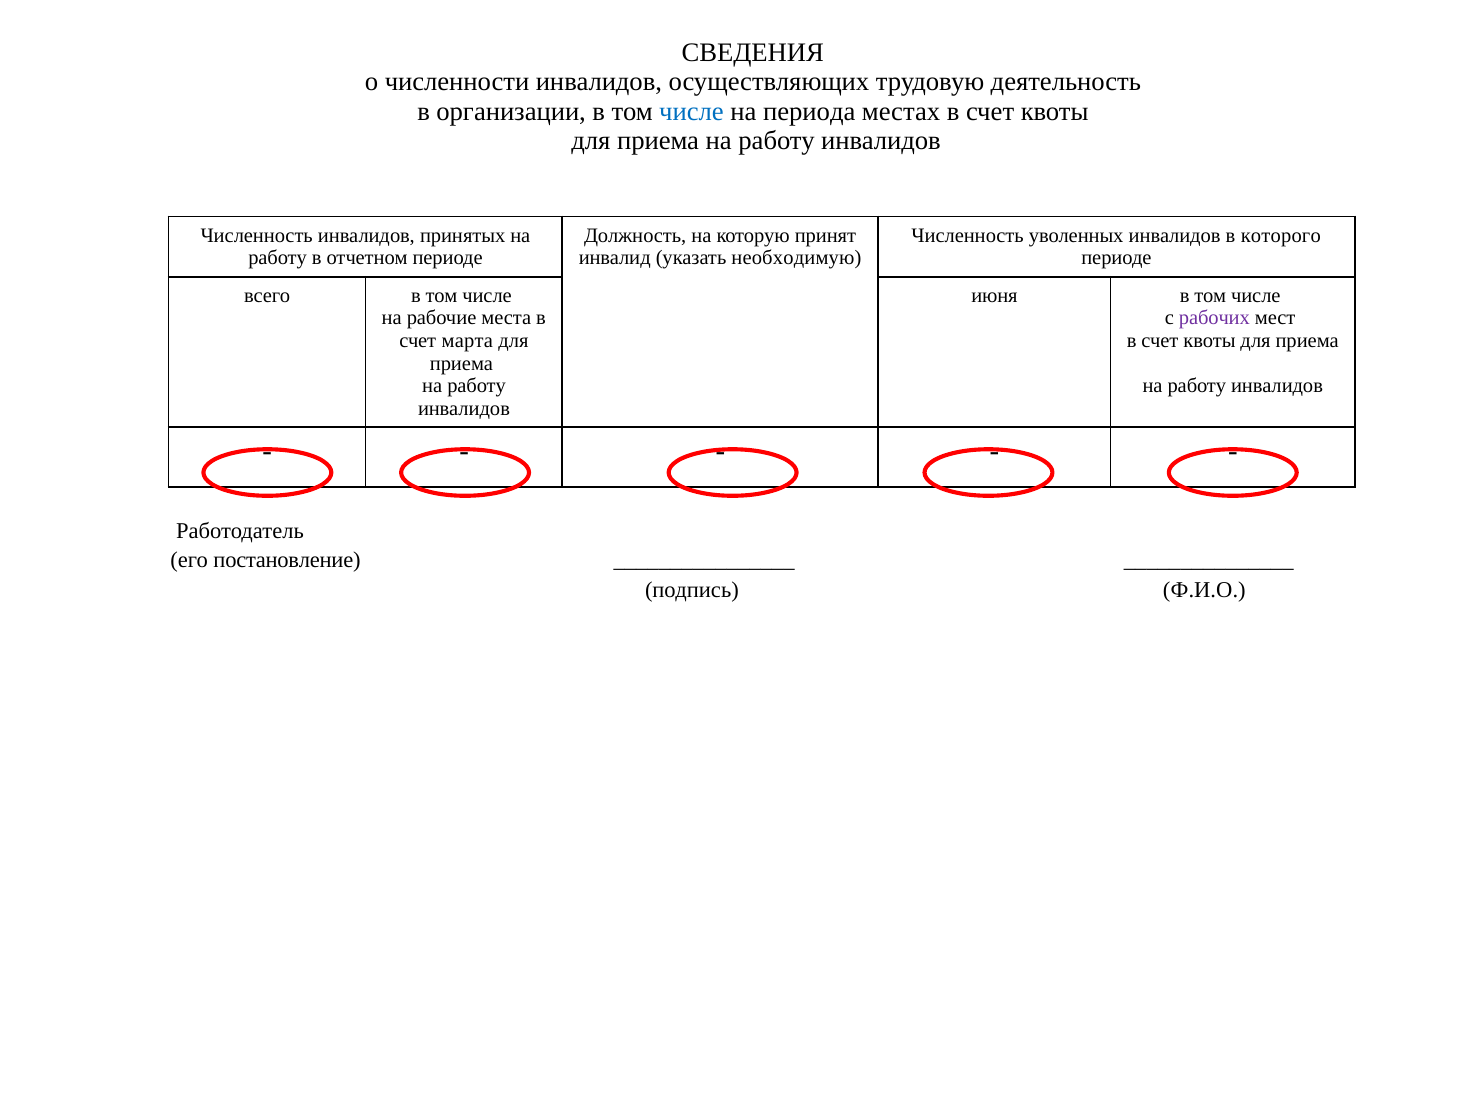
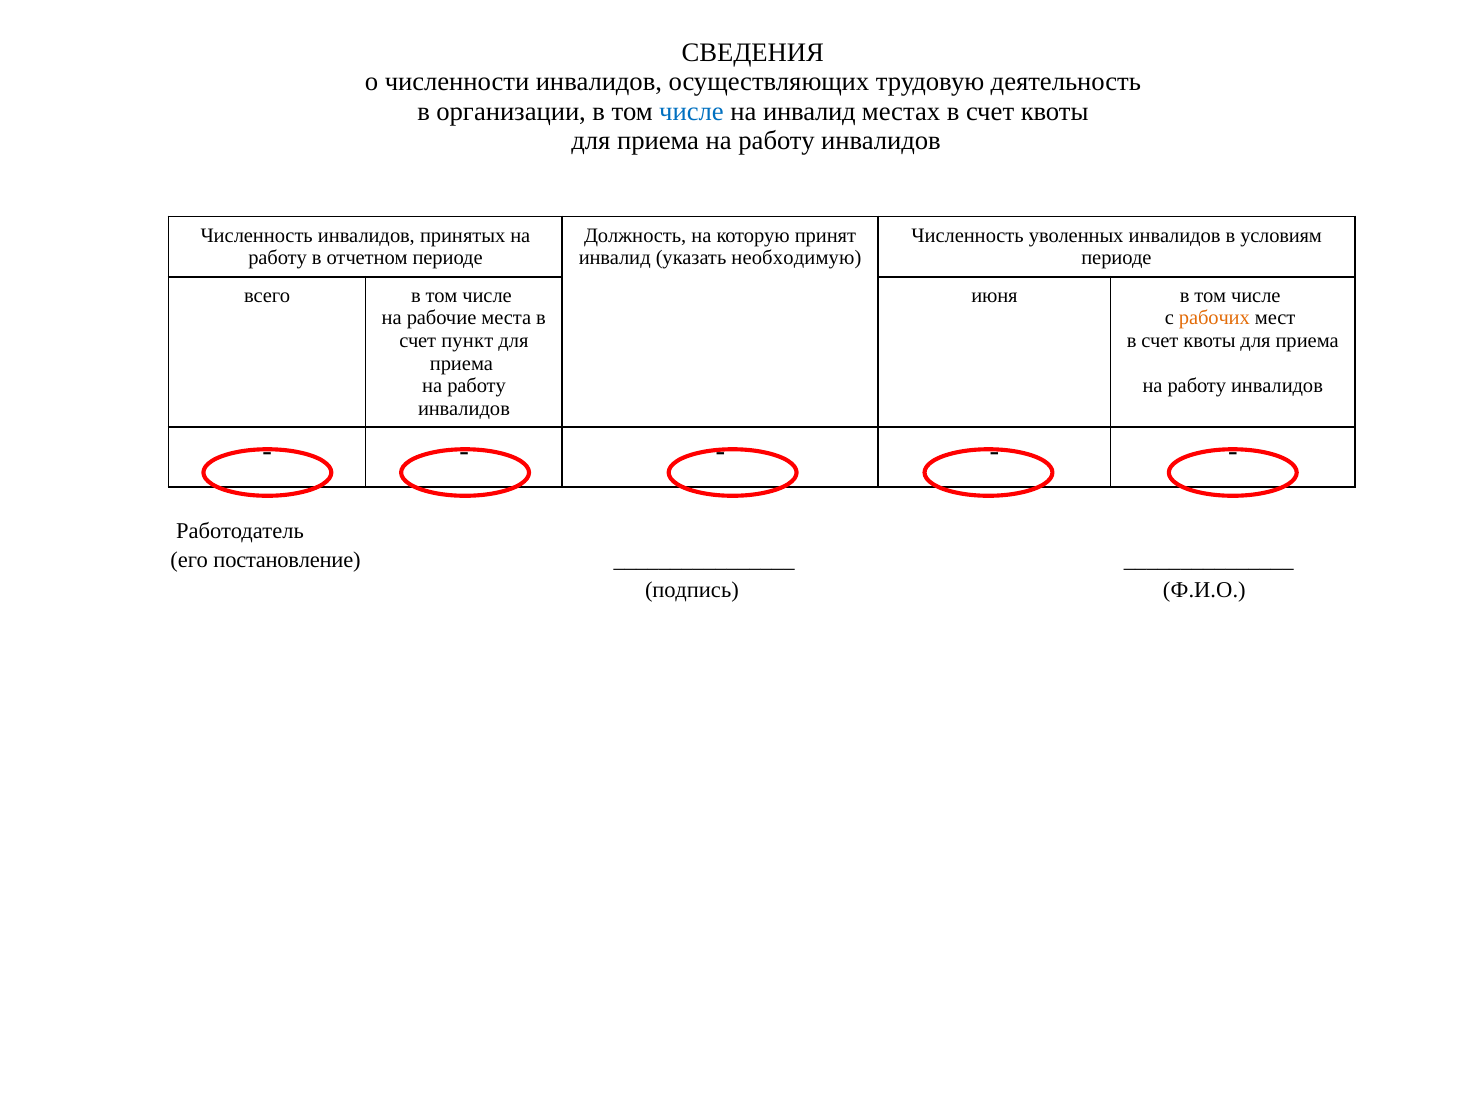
на периода: периода -> инвалид (809, 111)
которого: которого -> условиям (1281, 235)
рабочих colour: purple -> orange (1214, 318)
марта: марта -> пункт (467, 341)
